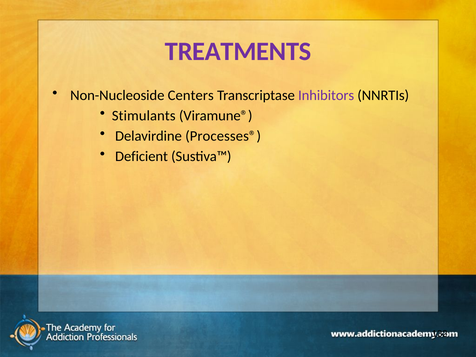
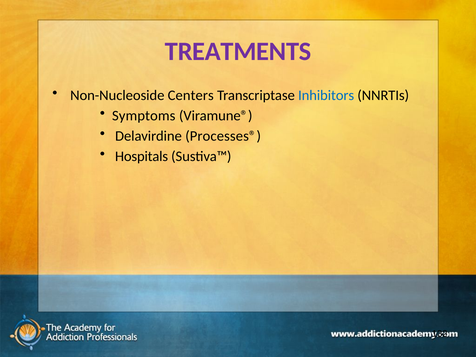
Inhibitors colour: purple -> blue (326, 95)
Stimulants: Stimulants -> Symptoms (144, 116)
Deficient: Deficient -> Hospitals (142, 156)
